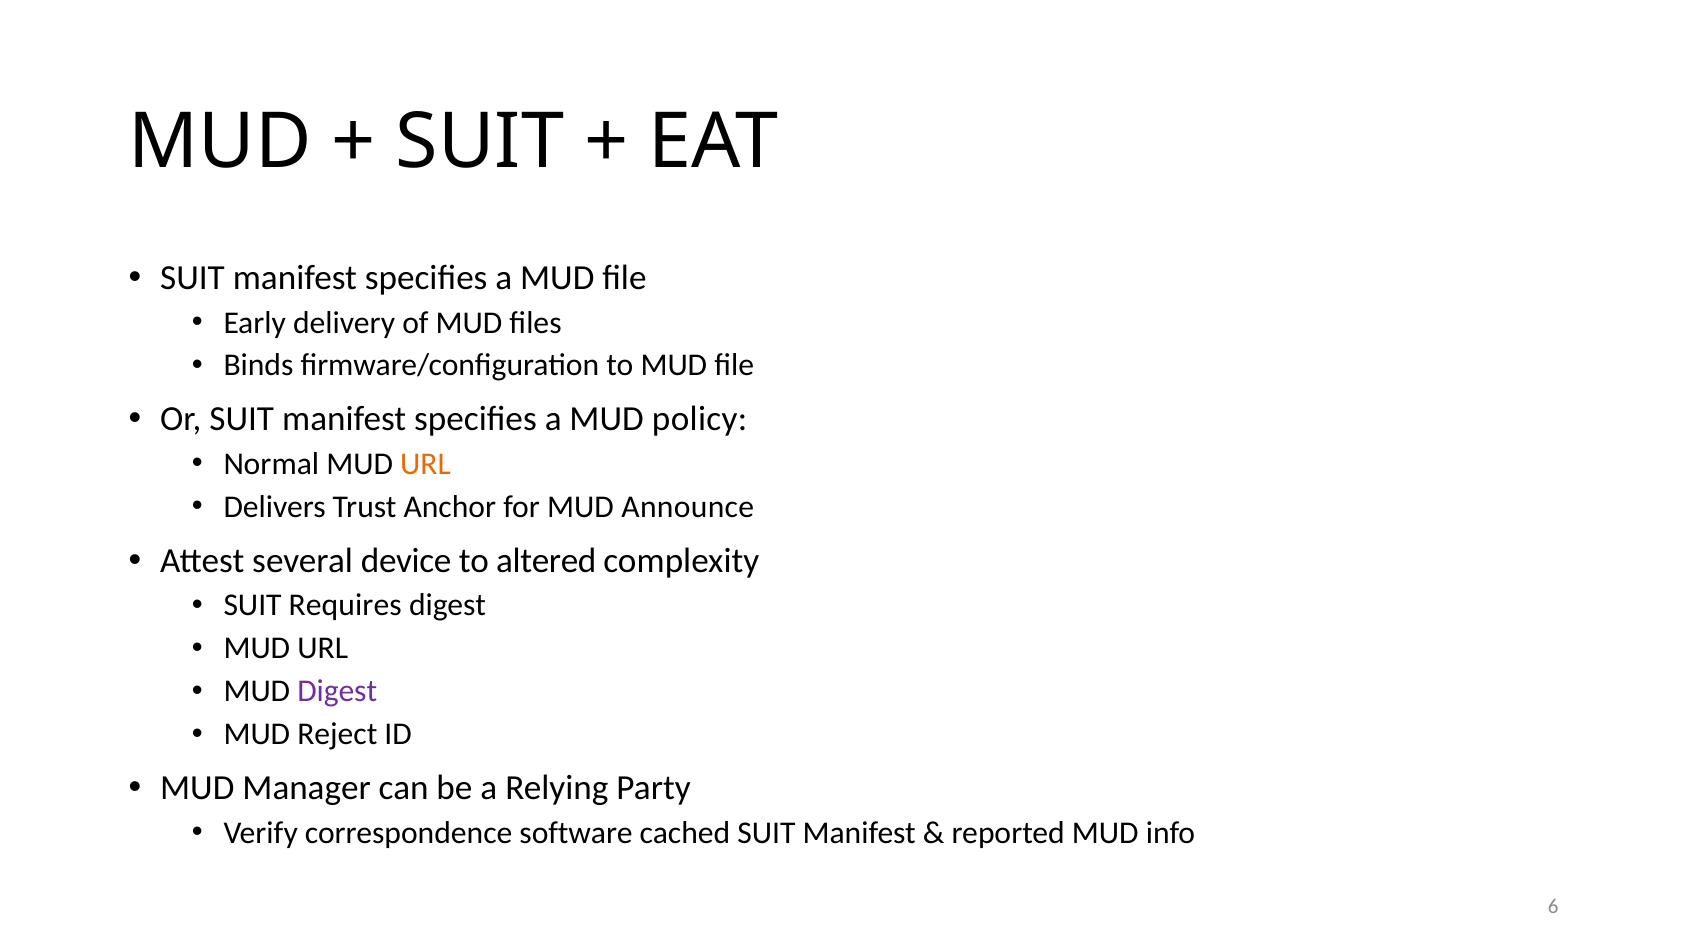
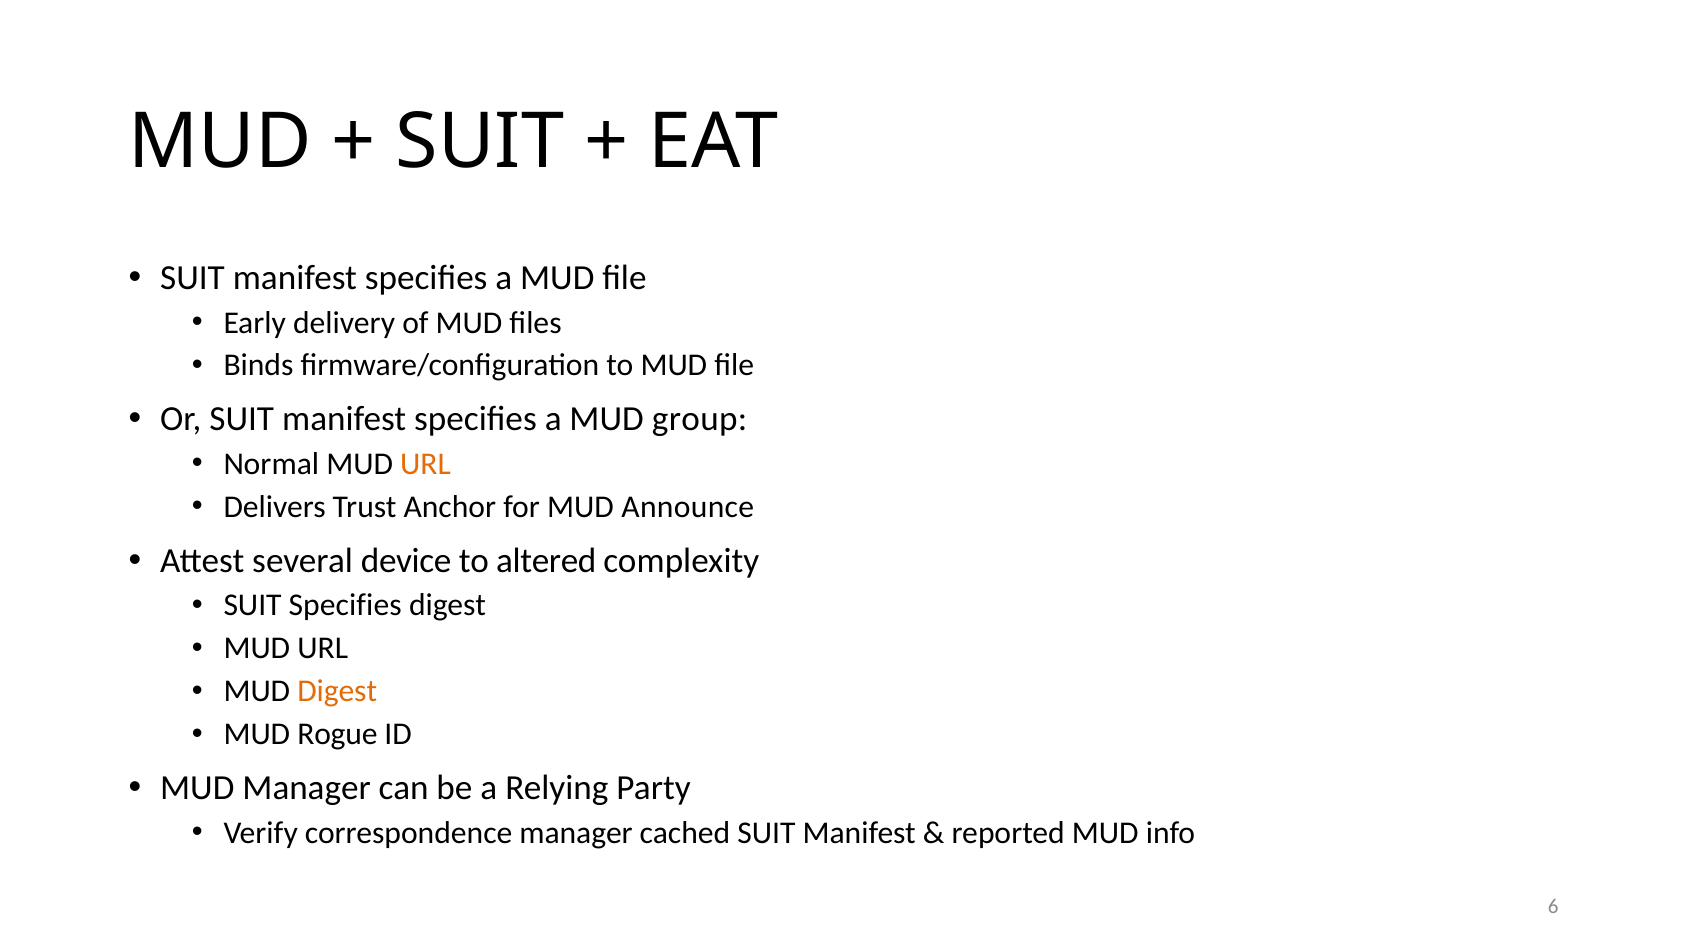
policy: policy -> group (700, 419)
SUIT Requires: Requires -> Specifies (345, 605)
Digest colour: purple -> orange (337, 691)
Reject: Reject -> Rogue (337, 734)
correspondence software: software -> manager (576, 833)
